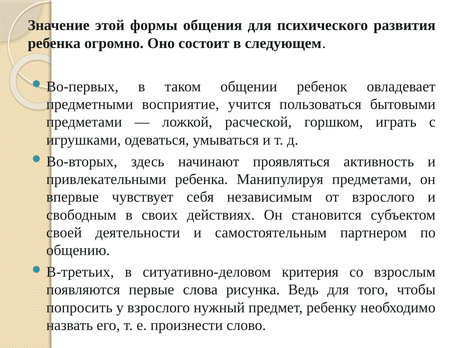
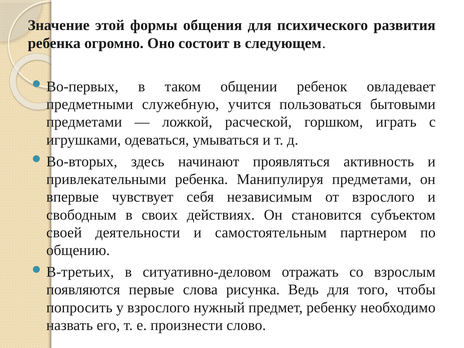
восприятие: восприятие -> служебную (181, 104)
критерия: критерия -> отражать (310, 272)
